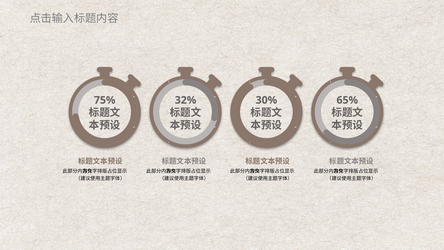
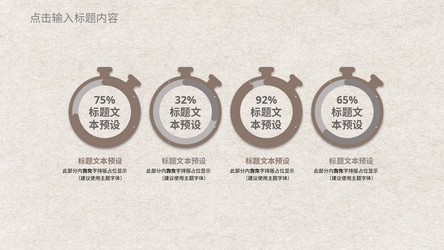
30%: 30% -> 92% (266, 100)
